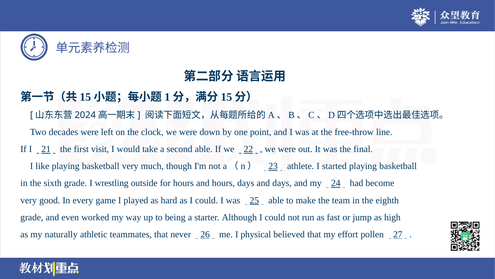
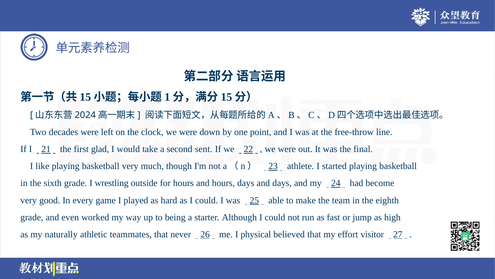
visit: visit -> glad (100, 149)
second able: able -> sent (204, 149)
pollen: pollen -> visitor (372, 234)
